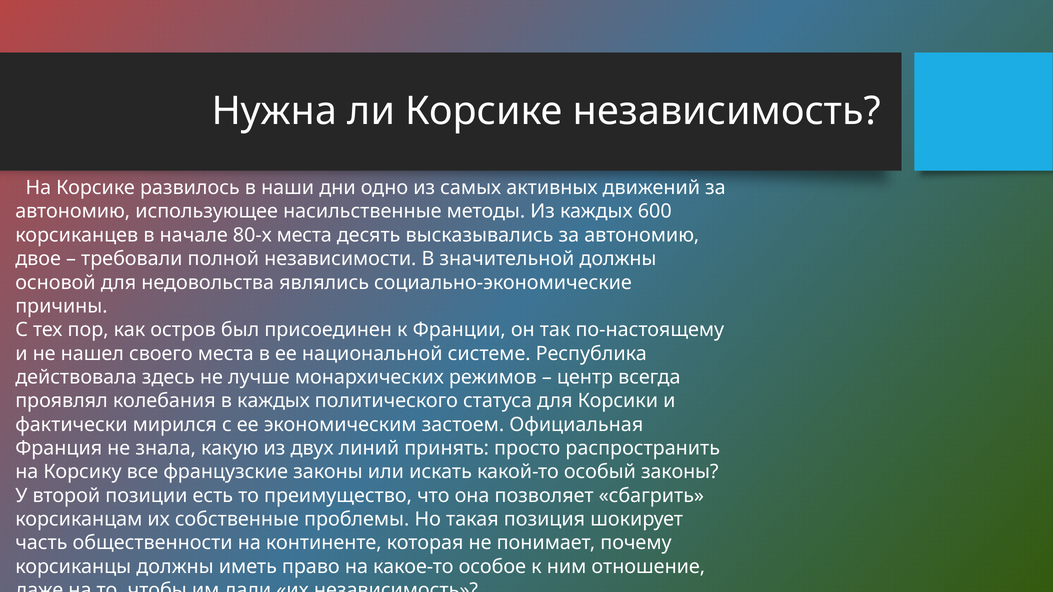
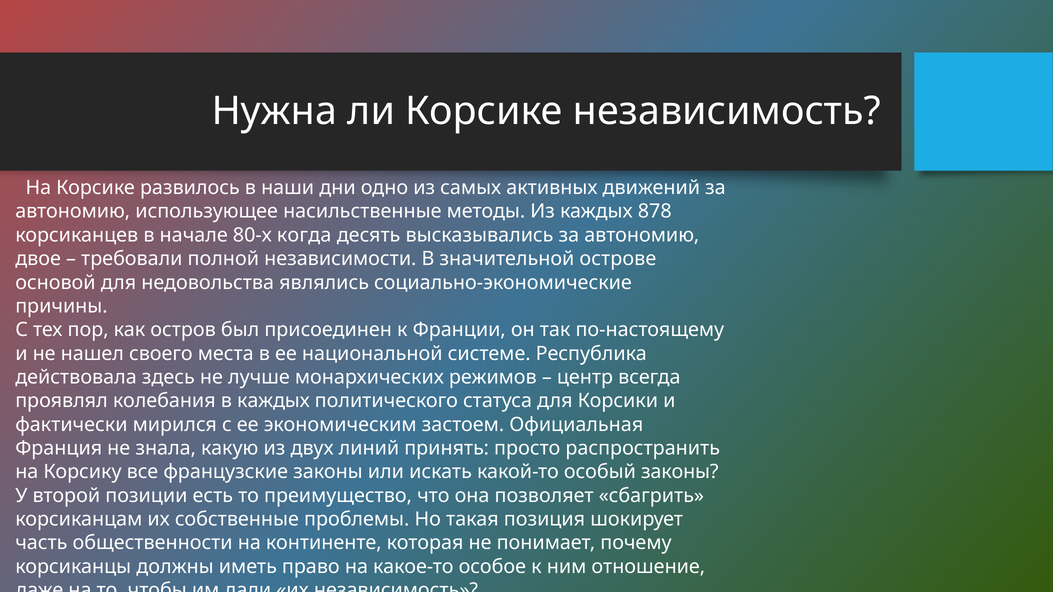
600: 600 -> 878 (655, 212)
80-х места: места -> когда (304, 235)
значительной должны: должны -> острове (618, 259)
